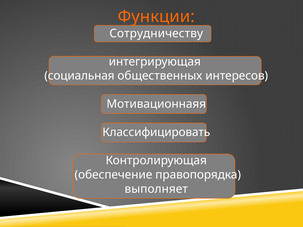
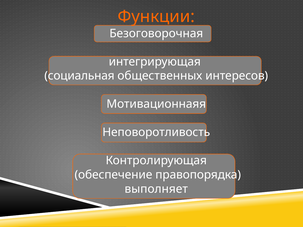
Сотрудничеству: Сотрудничеству -> Безоговорочная (156, 33)
Классифицировать: Классифицировать -> Неповоротливость (156, 132)
